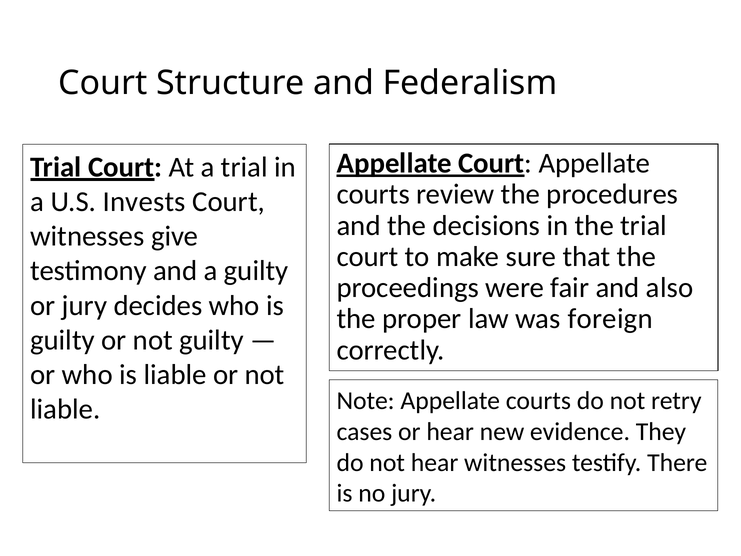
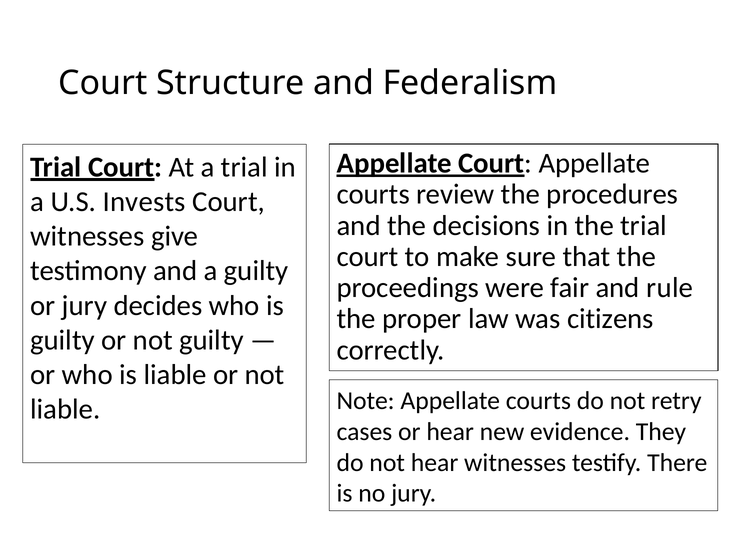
also: also -> rule (670, 288)
foreign: foreign -> citizens (610, 319)
